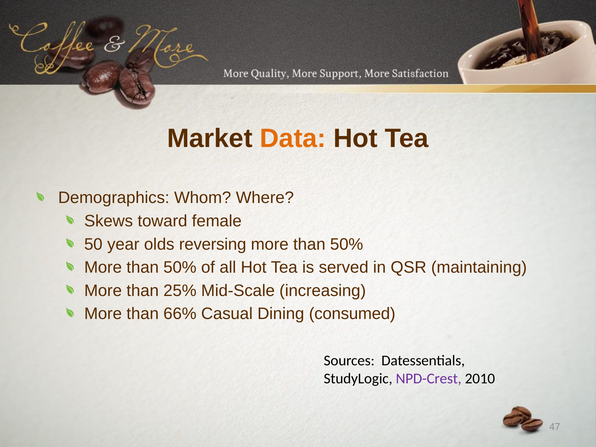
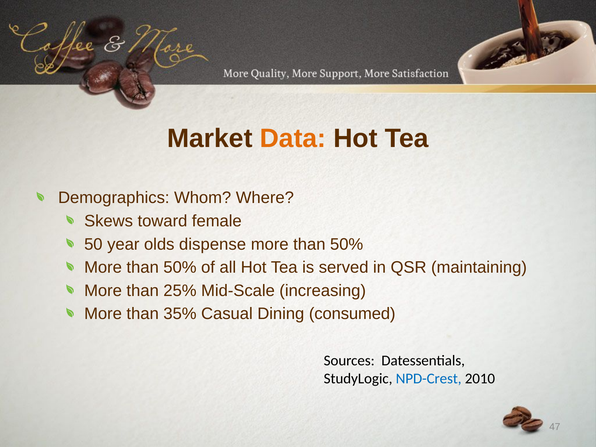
reversing: reversing -> dispense (213, 244)
66%: 66% -> 35% (180, 314)
NPD-Crest colour: purple -> blue (429, 378)
